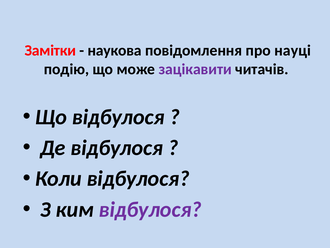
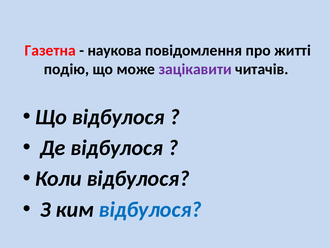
Замітки: Замітки -> Газетна (50, 50)
науці: науці -> житті (293, 50)
відбулося colour: purple -> blue (150, 209)
